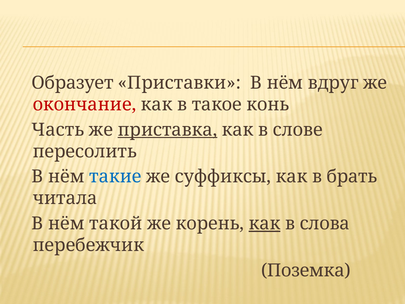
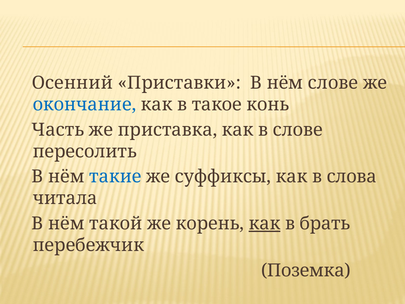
Образует: Образует -> Осенний (72, 83)
нём вдруг: вдруг -> слове (333, 83)
окончание colour: red -> blue (85, 105)
приставка underline: present -> none (167, 130)
брать: брать -> слова (352, 177)
слова: слова -> брать (325, 223)
